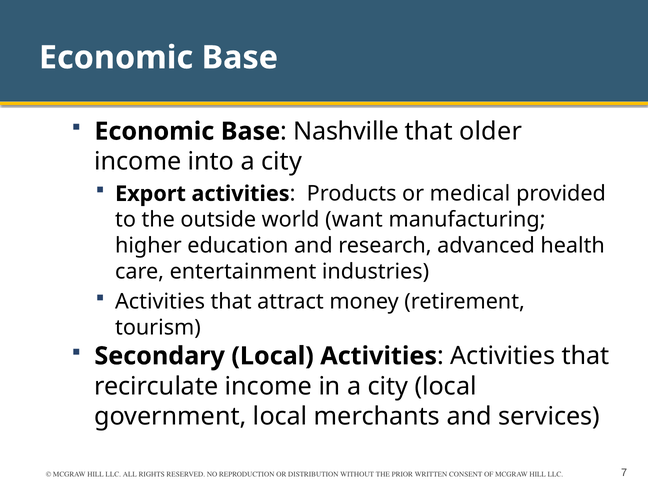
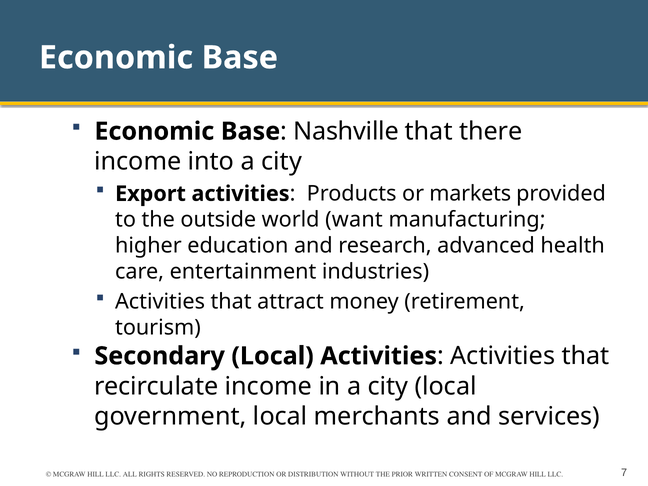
older: older -> there (491, 131)
medical: medical -> markets (470, 194)
